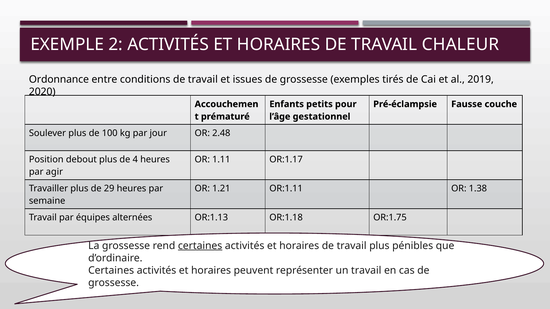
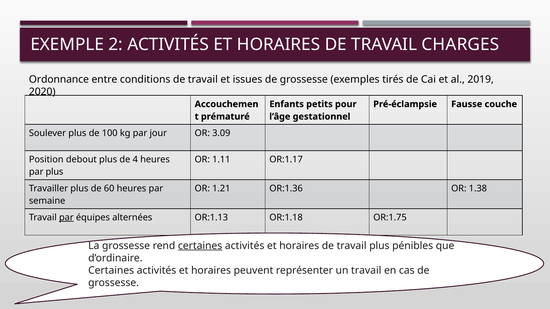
CHALEUR: CHALEUR -> CHARGES (461, 45)
2.48: 2.48 -> 3.09 (221, 133)
par agir: agir -> plus (54, 172)
29: 29 -> 60 (109, 189)
OR:1.11: OR:1.11 -> OR:1.36 (286, 189)
par underline: none -> present (66, 218)
